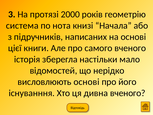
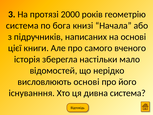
нота: нота -> бога (62, 26)
дивна вченого: вченого -> система (128, 93)
